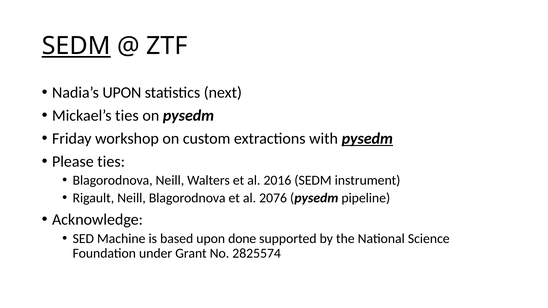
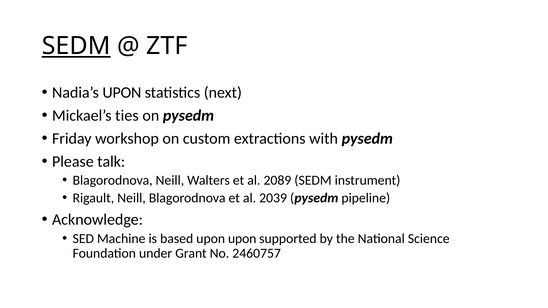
pysedm underline: present -> none (367, 139)
Please ties: ties -> talk (111, 162)
2016: 2016 -> 2089 (277, 180)
2076: 2076 -> 2039 (273, 198)
upon done: done -> upon (242, 239)
2825574: 2825574 -> 2460757 (257, 254)
